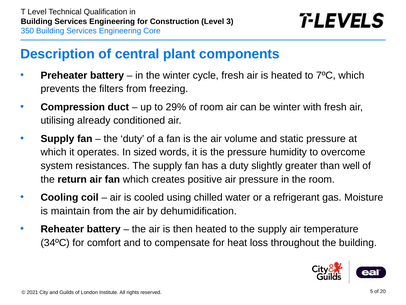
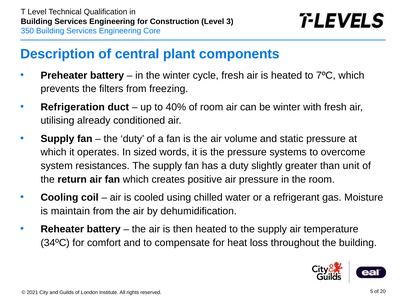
Compression: Compression -> Refrigeration (73, 107)
29%: 29% -> 40% (176, 107)
humidity: humidity -> systems (288, 152)
well: well -> unit (351, 166)
